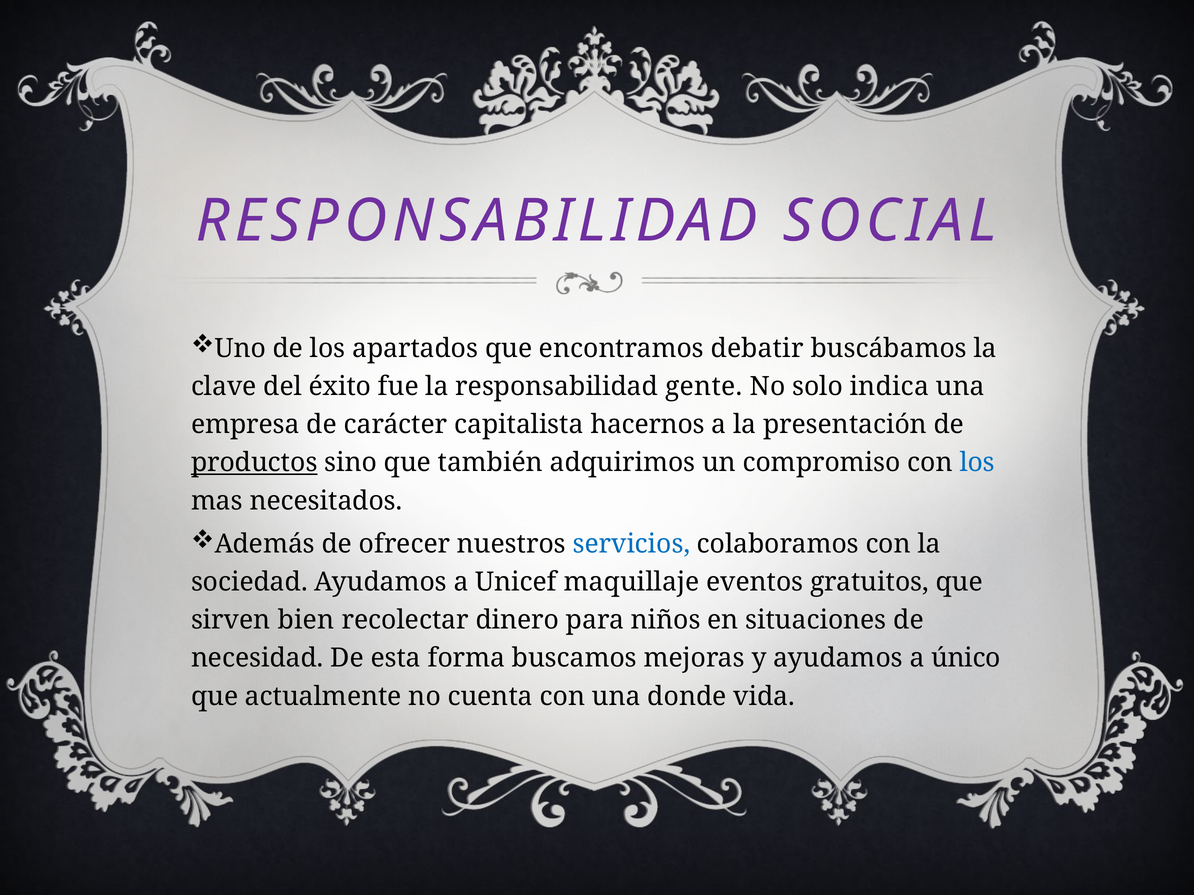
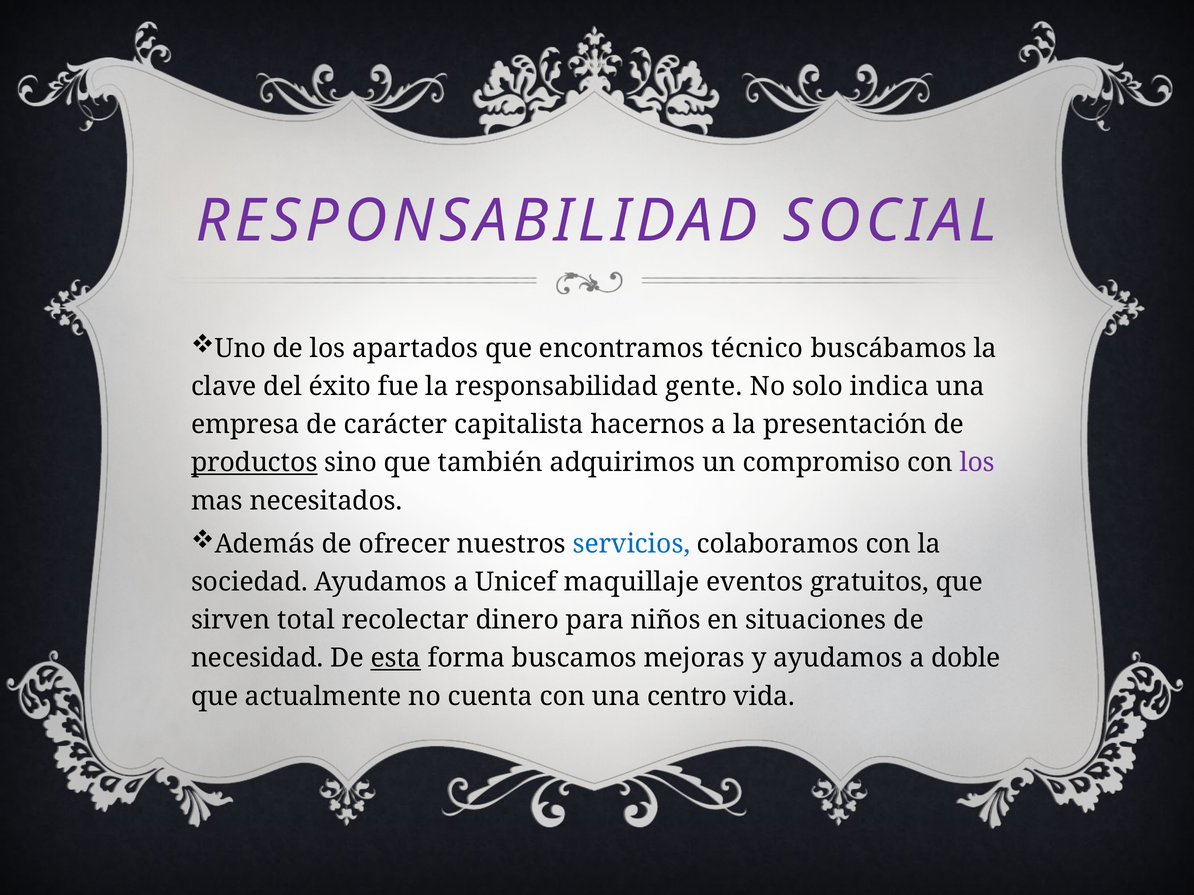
debatir: debatir -> técnico (757, 348)
los colour: blue -> purple (977, 463)
bien: bien -> total (306, 620)
esta underline: none -> present (396, 659)
único: único -> doble (966, 659)
donde: donde -> centro (687, 697)
